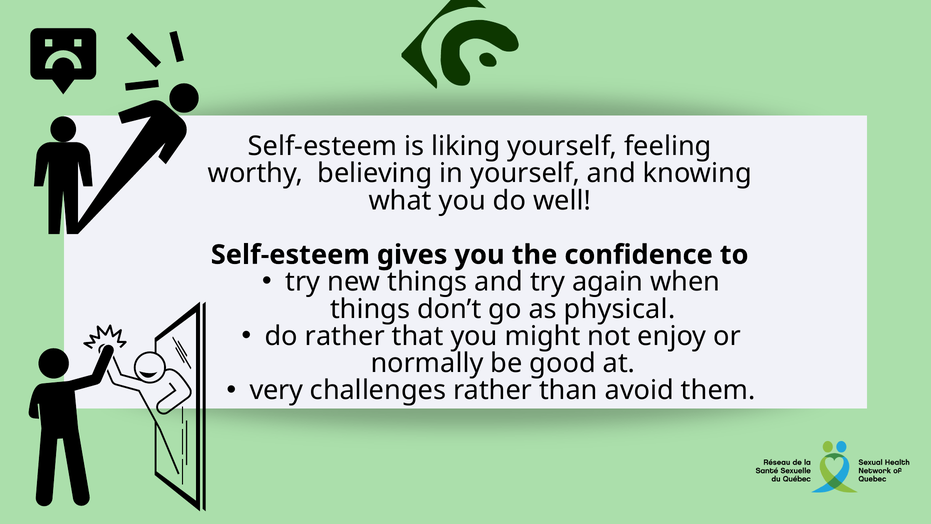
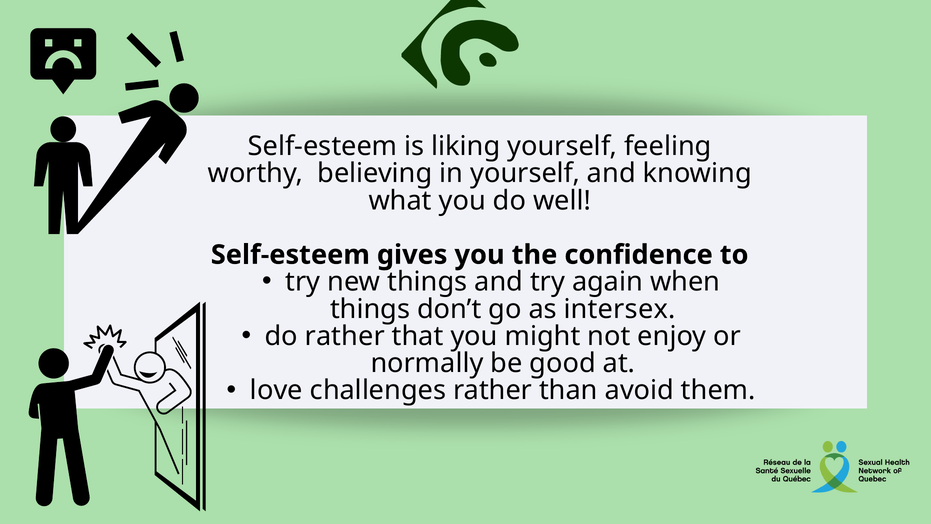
physical: physical -> intersex (620, 309)
very: very -> love (276, 390)
